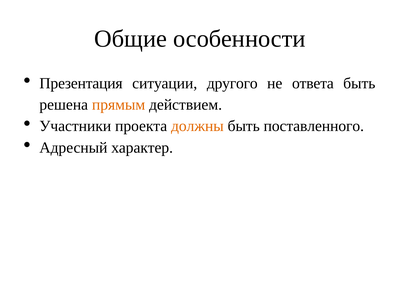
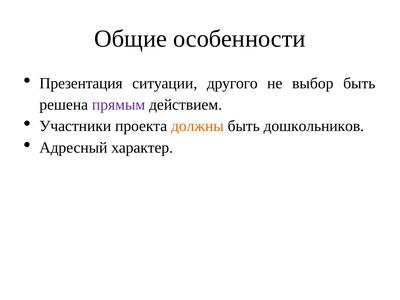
ответа: ответа -> выбор (313, 83)
прямым colour: orange -> purple (119, 105)
поставленного: поставленного -> дошкольников (314, 126)
